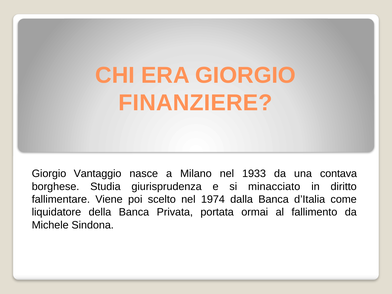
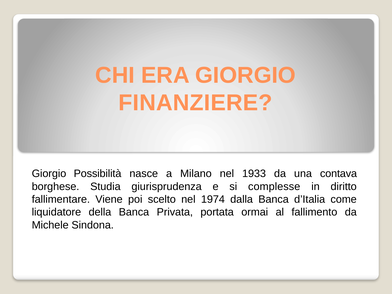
Vantaggio: Vantaggio -> Possibilità (98, 174)
minacciato: minacciato -> complesse (274, 187)
